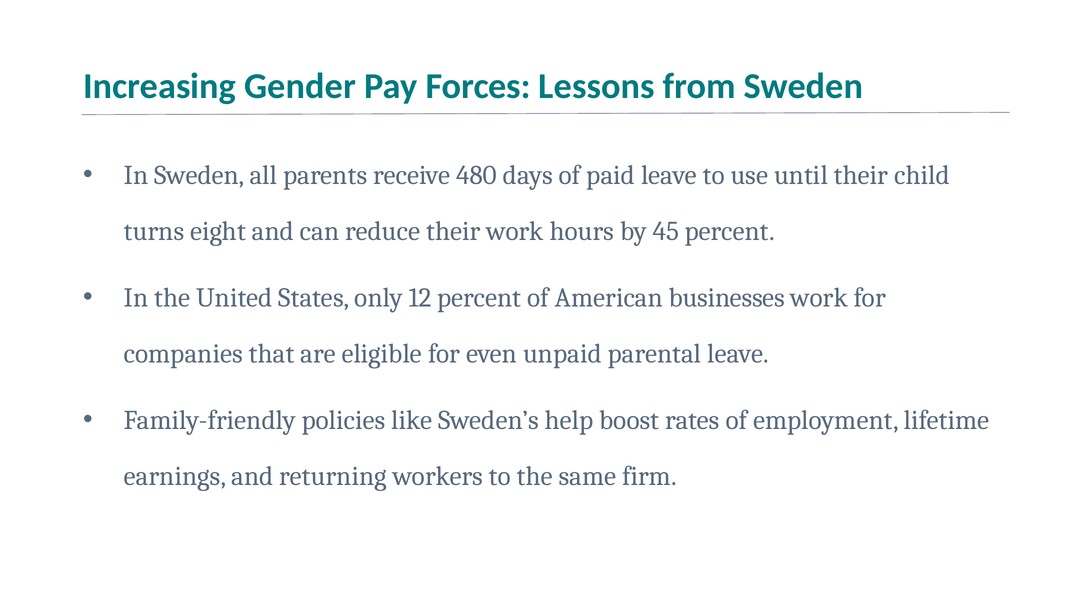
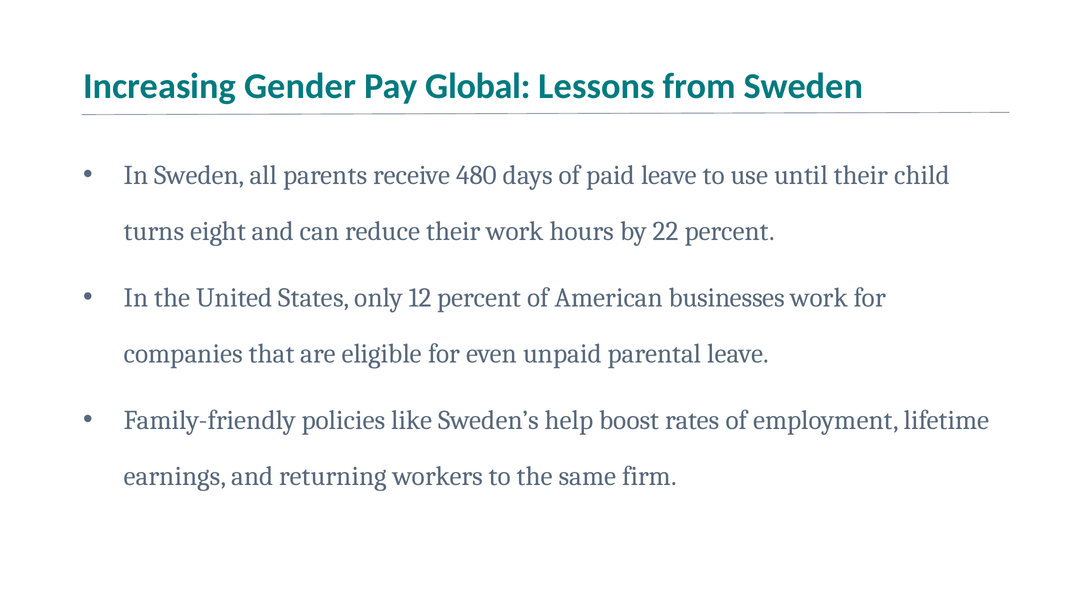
Forces: Forces -> Global (478, 86)
45: 45 -> 22 (666, 231)
